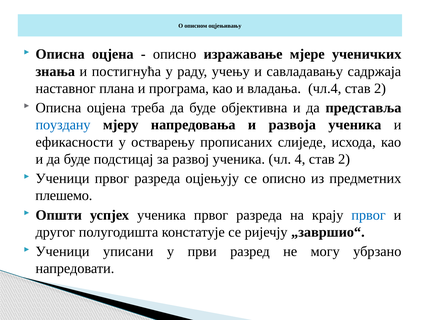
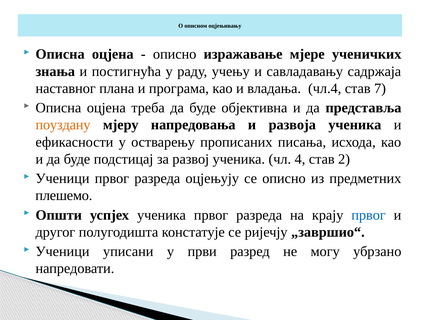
чл.4 став 2: 2 -> 7 (380, 89)
поуздану colour: blue -> orange (63, 125)
слиједе: слиједе -> писања (302, 142)
